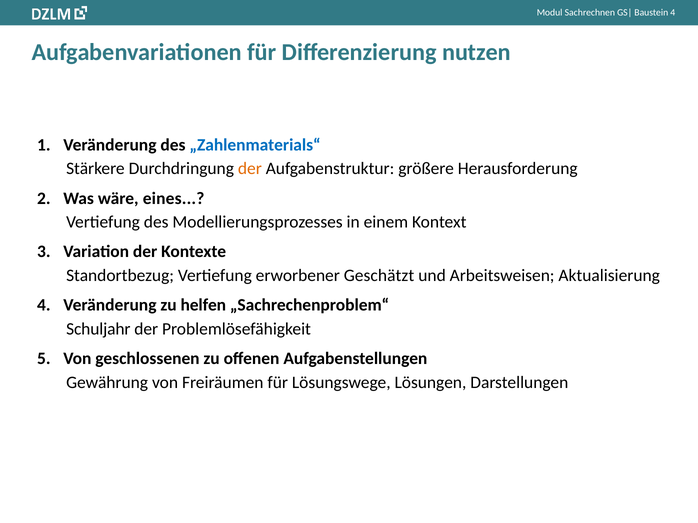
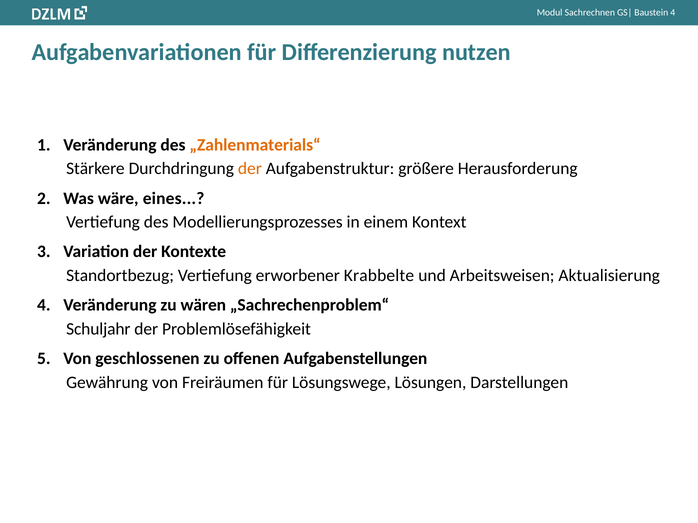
„Zahlenmaterials“ colour: blue -> orange (255, 145)
Geschätzt: Geschätzt -> Krabbelte (379, 276)
helfen: helfen -> wären (203, 306)
